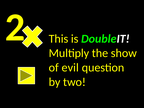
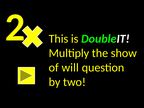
evil: evil -> will (70, 68)
